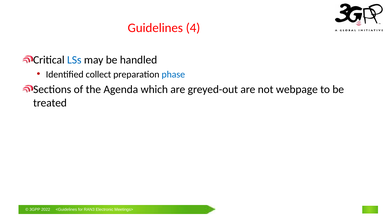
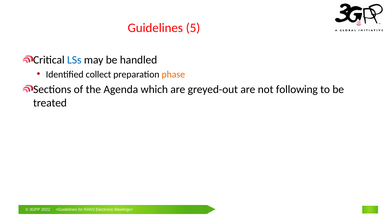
4: 4 -> 5 (193, 28)
phase colour: blue -> orange (173, 74)
webpage: webpage -> following (297, 89)
